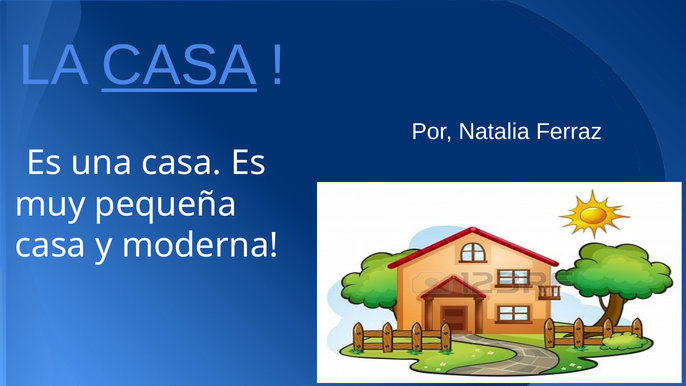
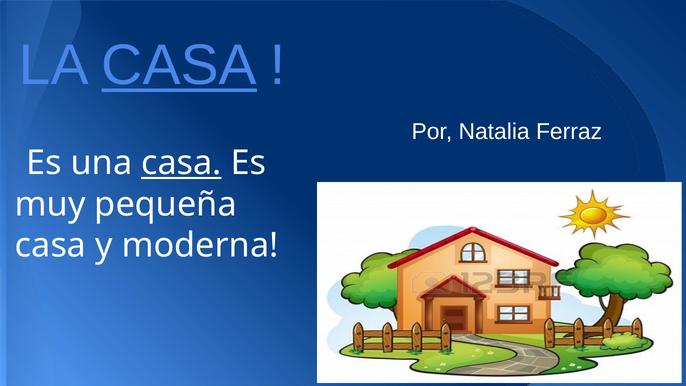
casa underline: none -> present (181, 163)
